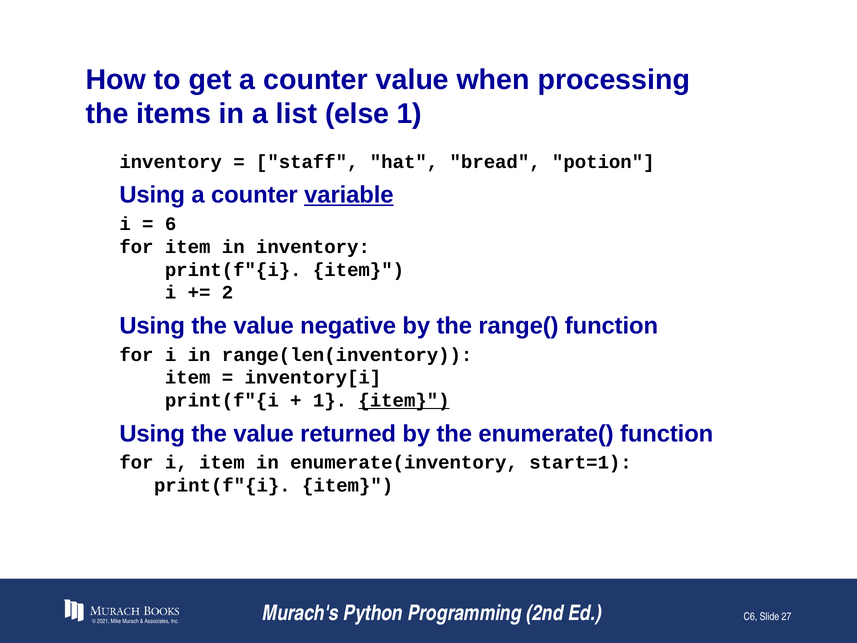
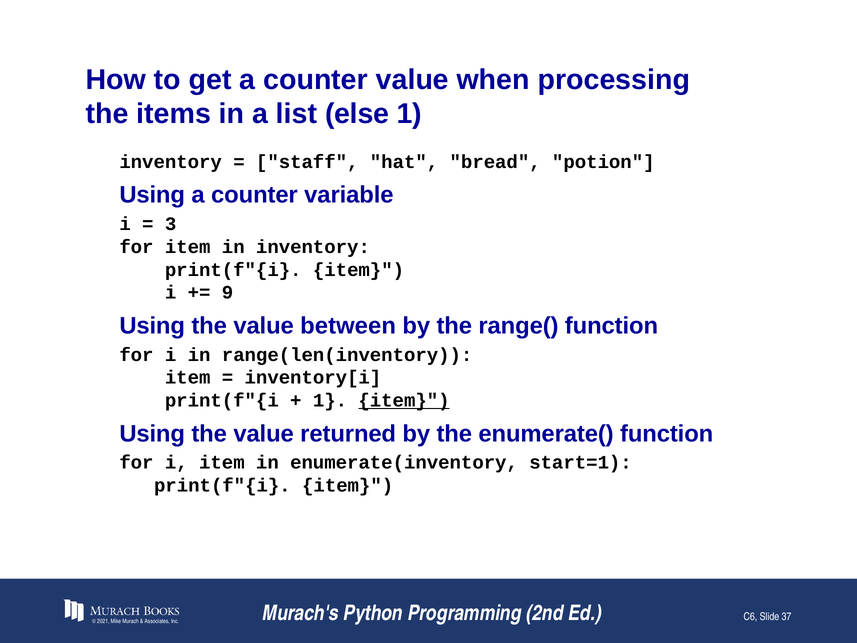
variable underline: present -> none (349, 195)
6: 6 -> 3 (171, 224)
2: 2 -> 9 (228, 292)
negative: negative -> between (348, 326)
27: 27 -> 37 (786, 617)
